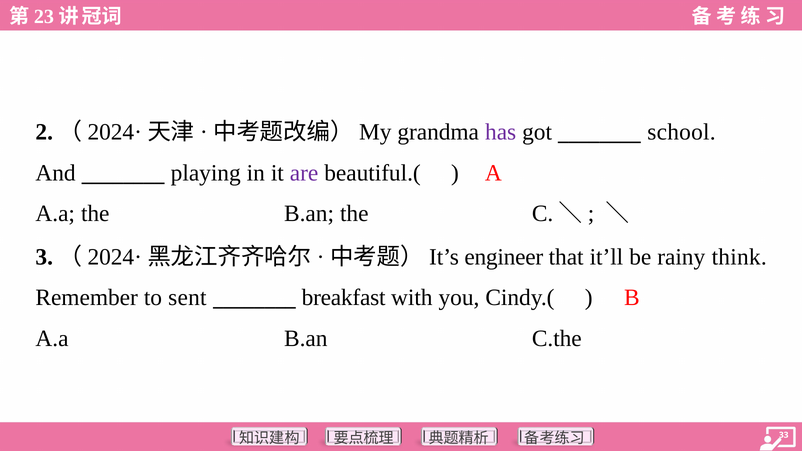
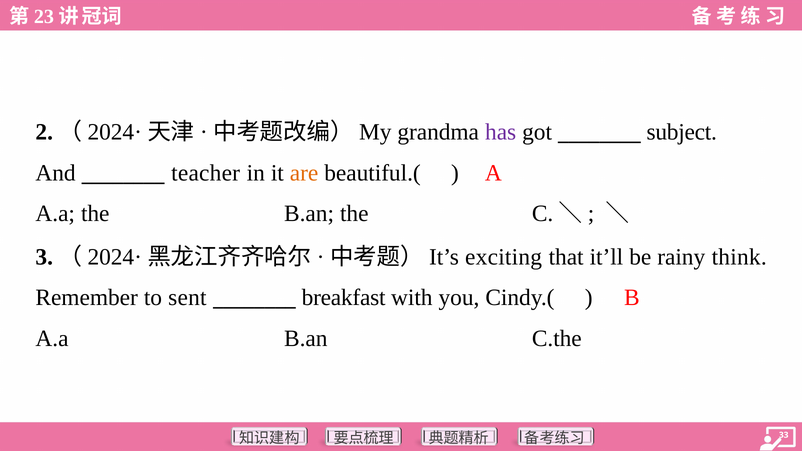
school: school -> subject (682, 132)
playing: playing -> teacher (206, 173)
are colour: purple -> orange (304, 173)
engineer: engineer -> exciting (504, 257)
